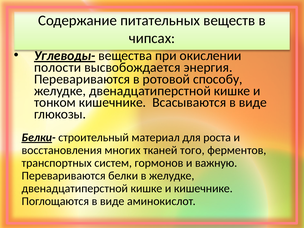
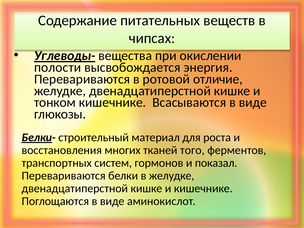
способу: способу -> отличие (218, 79)
важную: важную -> показал (216, 163)
